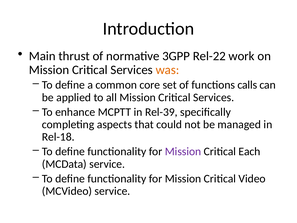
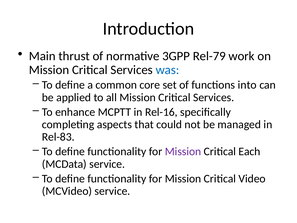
Rel-22: Rel-22 -> Rel-79 (209, 56)
was colour: orange -> blue (167, 70)
calls: calls -> into (247, 85)
Rel-39: Rel-39 -> Rel-16 (161, 112)
Rel-18: Rel-18 -> Rel-83 (58, 137)
